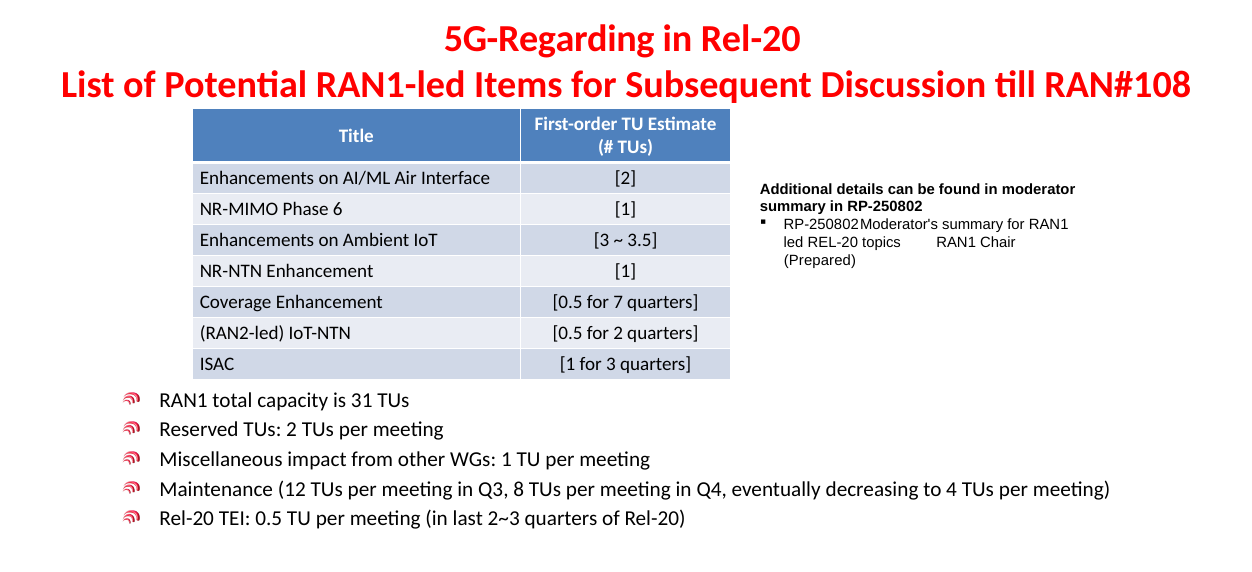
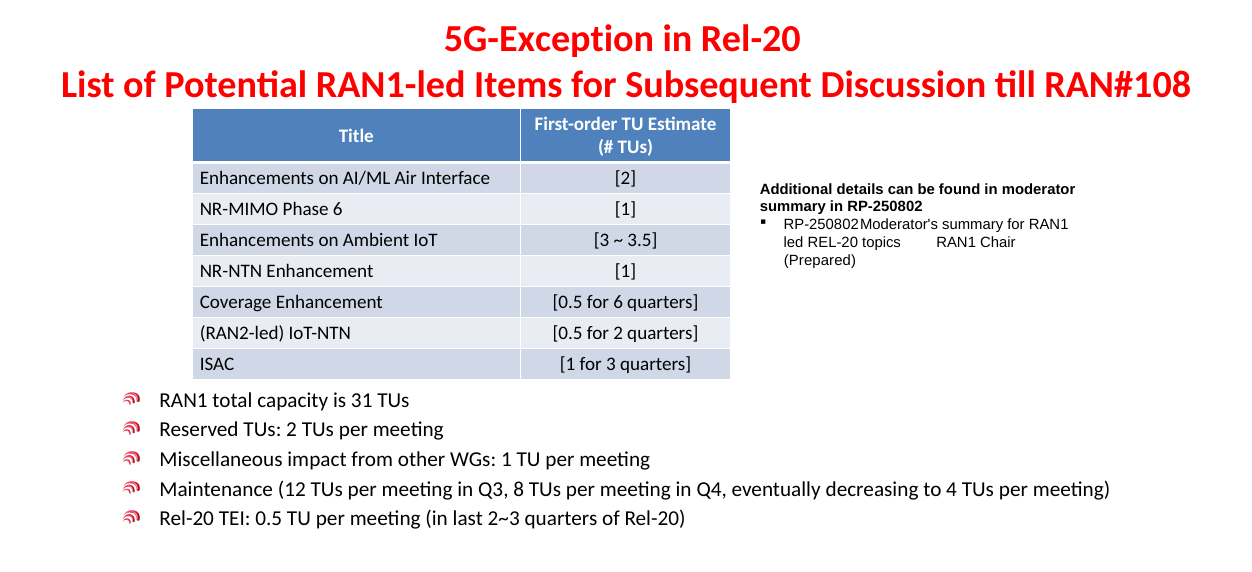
5G-Regarding: 5G-Regarding -> 5G-Exception (549, 39)
for 7: 7 -> 6 (618, 302)
